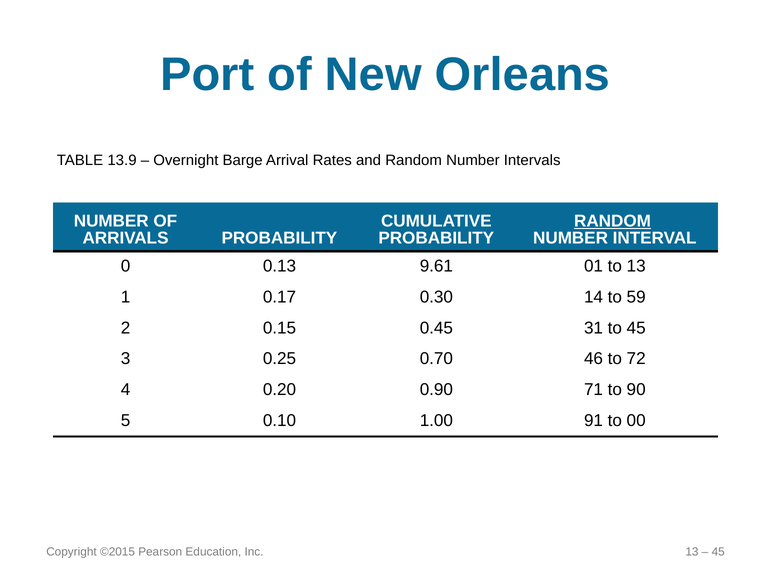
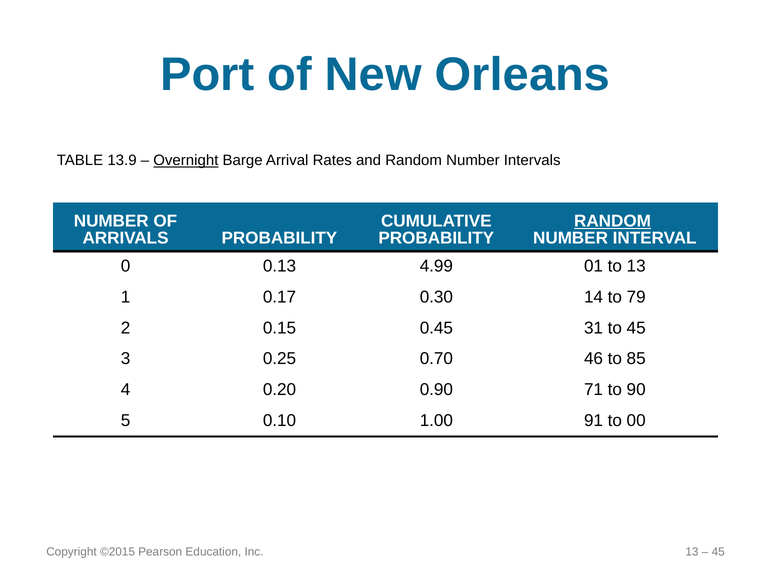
Overnight underline: none -> present (186, 161)
9.61: 9.61 -> 4.99 (436, 266)
59: 59 -> 79 (636, 297)
72: 72 -> 85 (636, 359)
